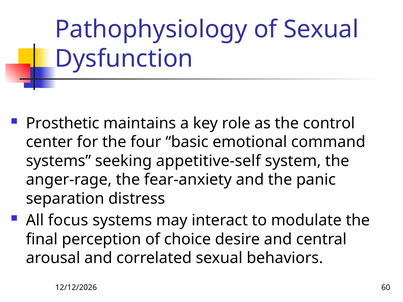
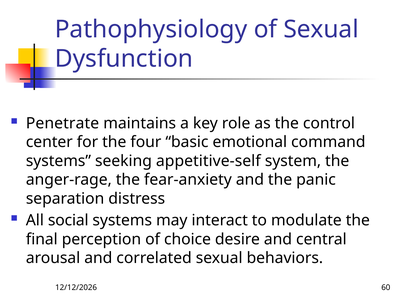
Prosthetic: Prosthetic -> Penetrate (62, 123)
focus: focus -> social (68, 221)
